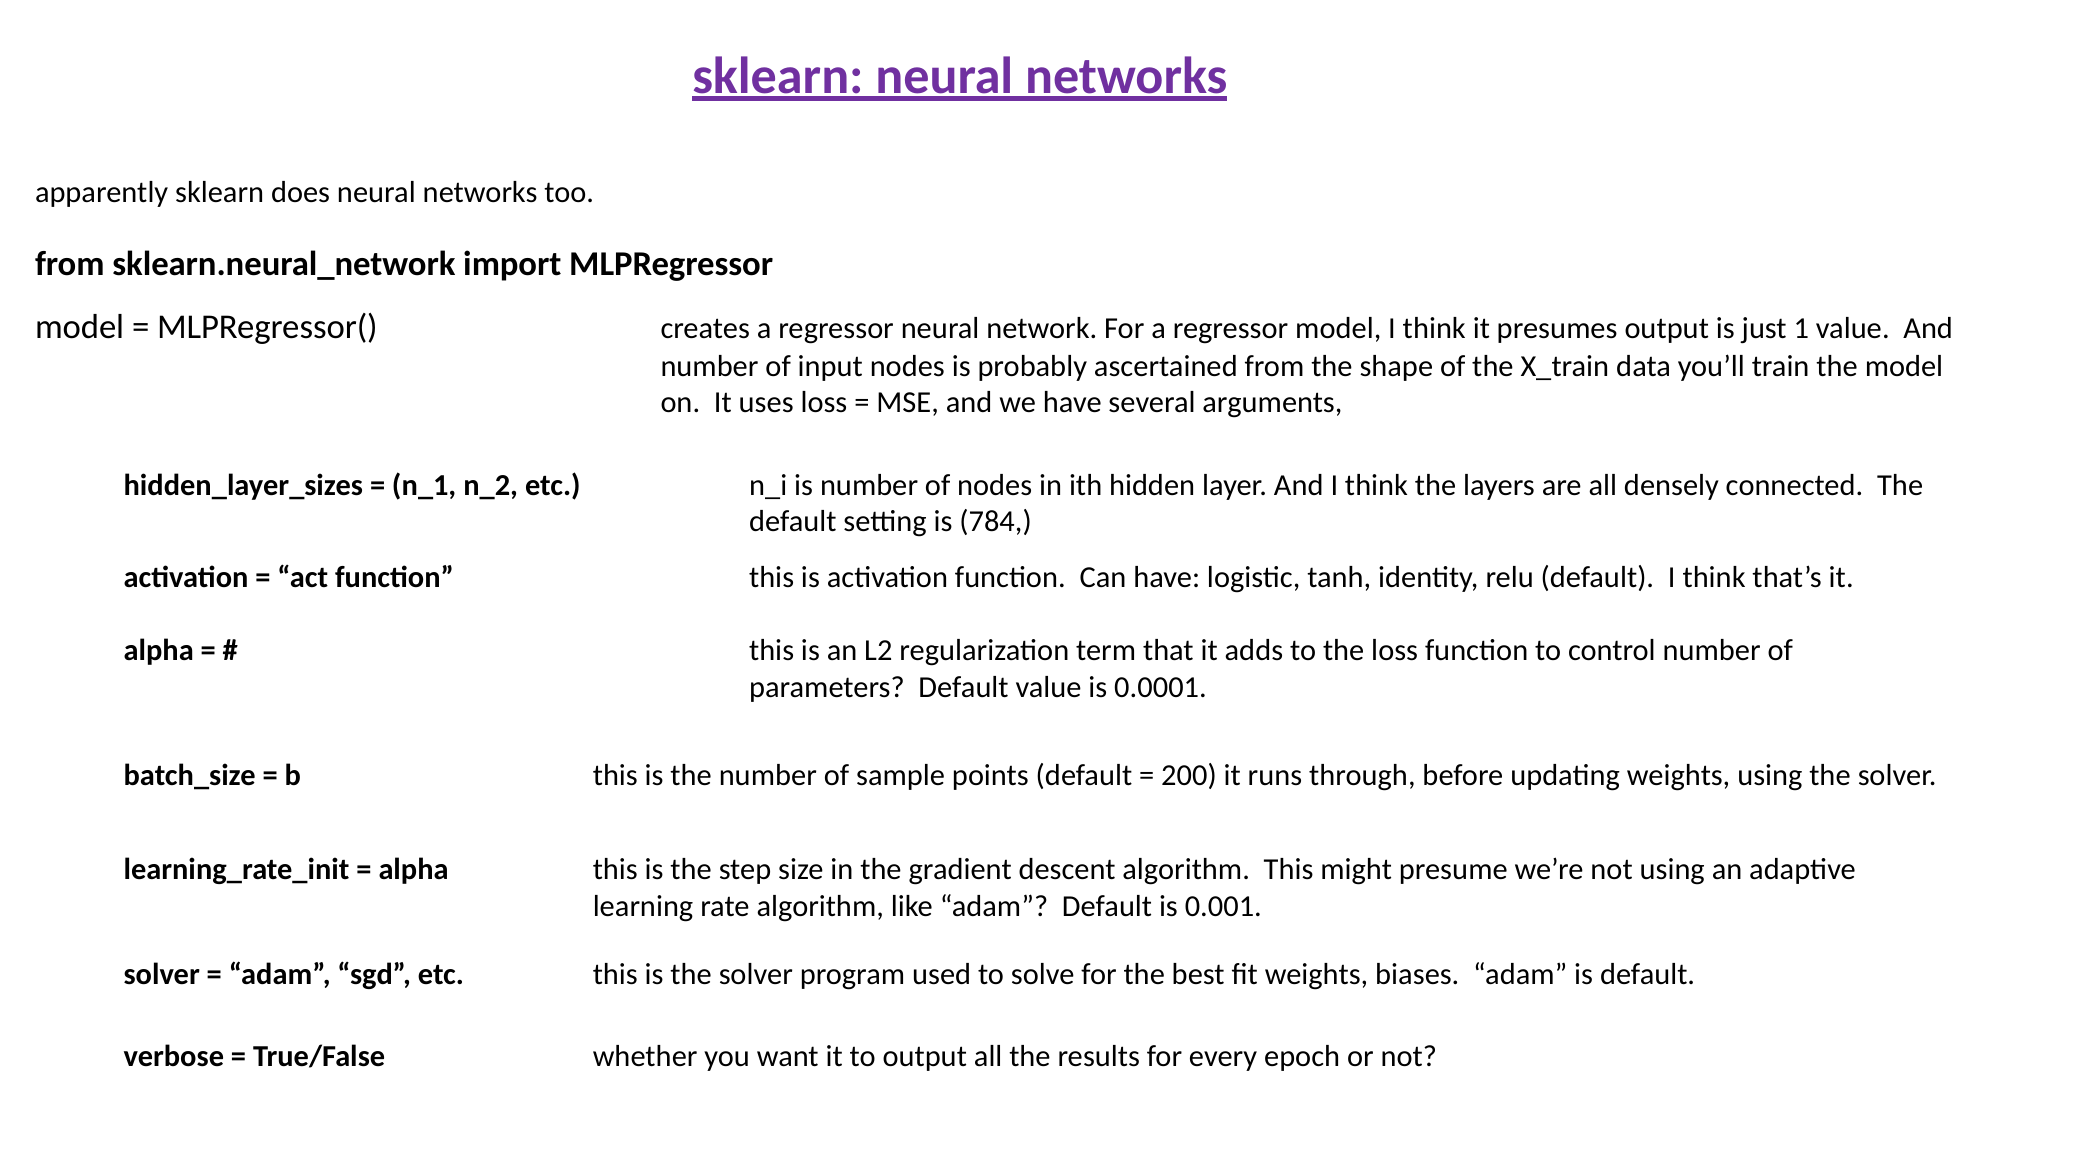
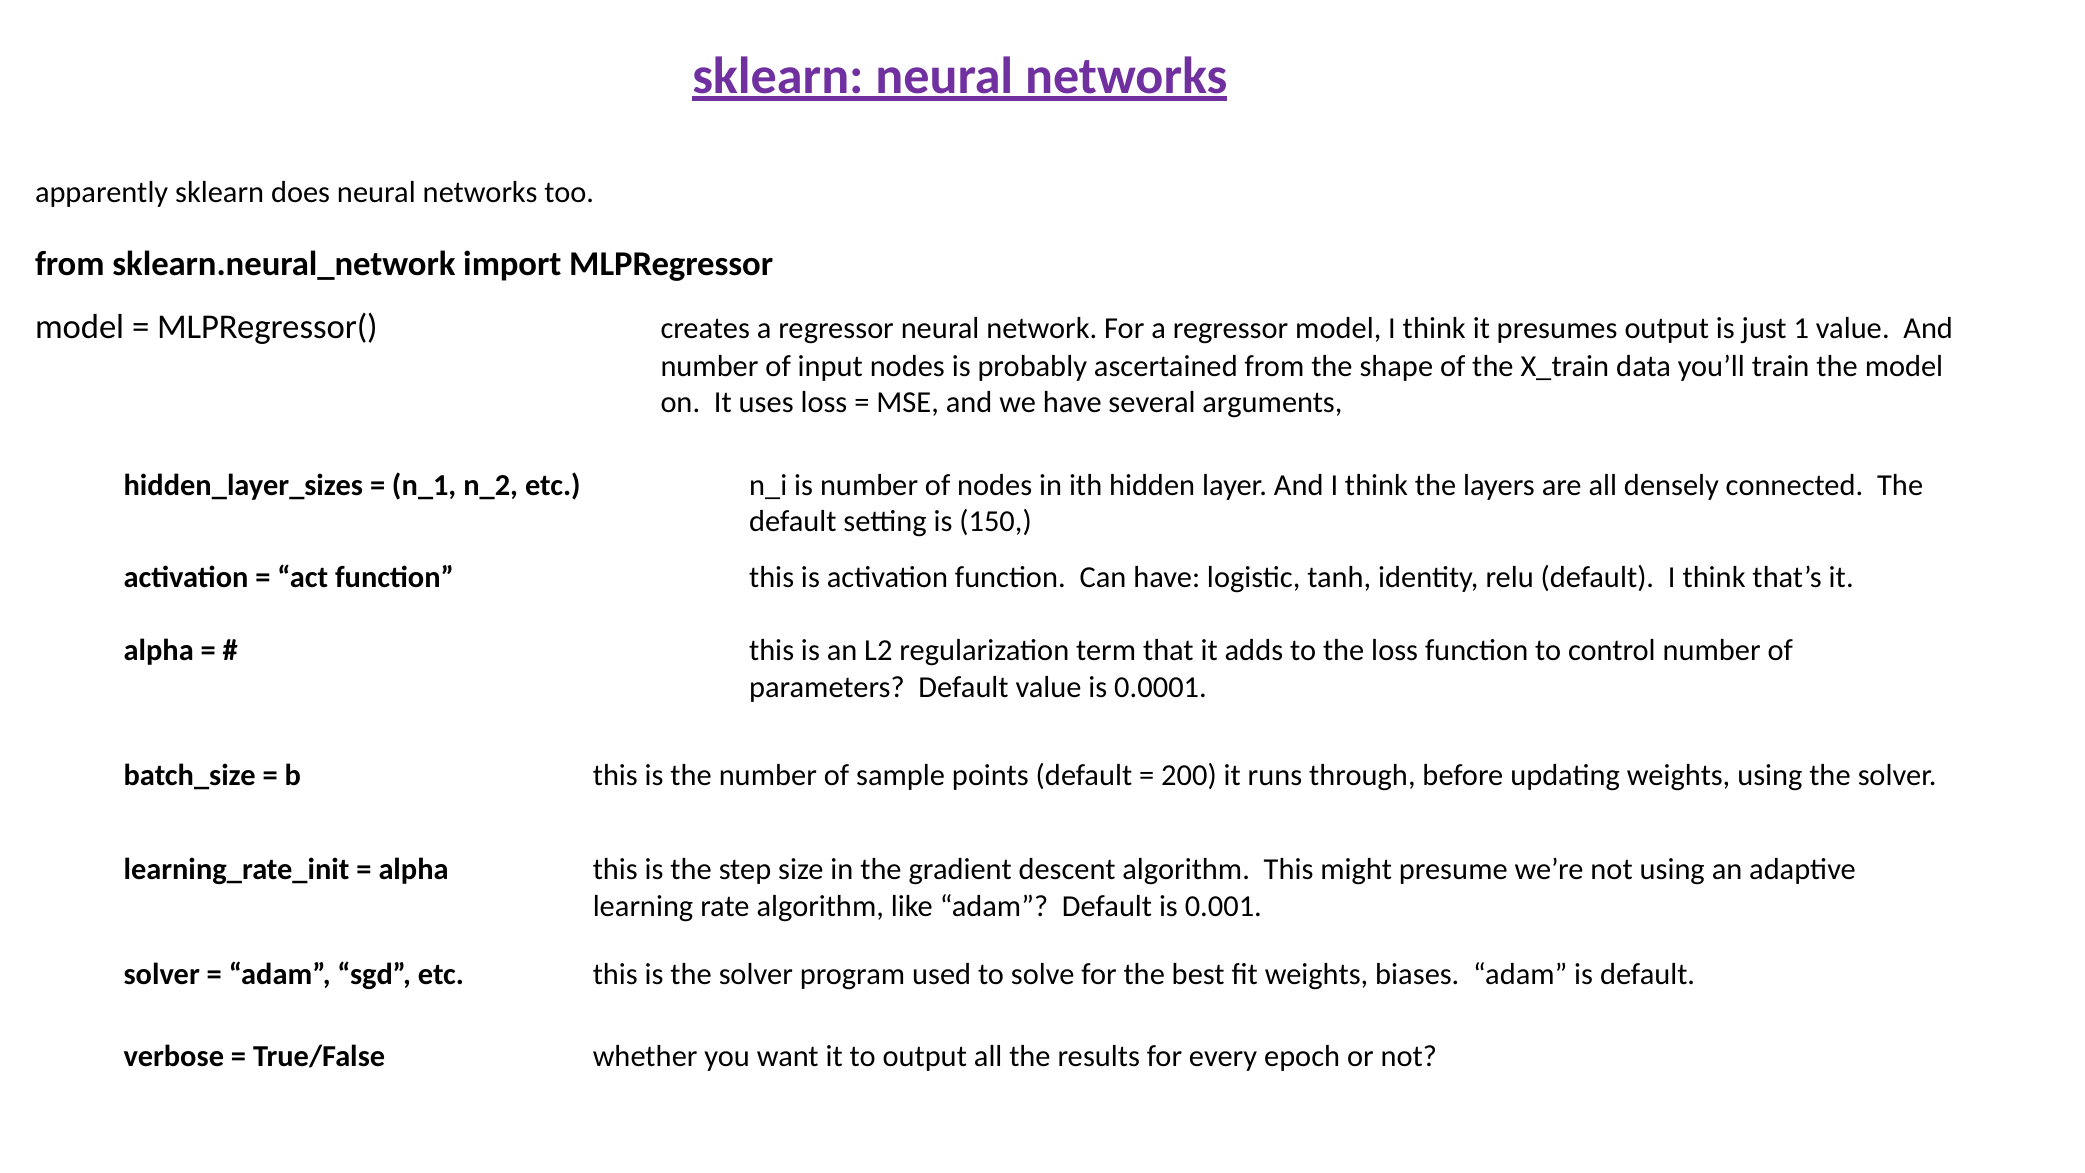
784: 784 -> 150 (996, 522)
